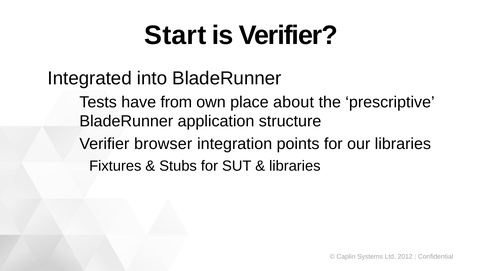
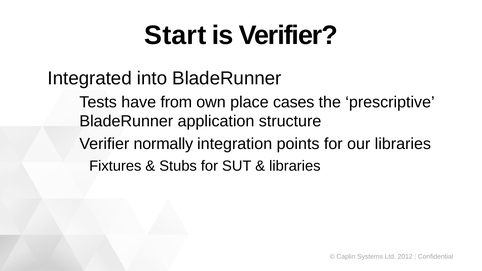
about: about -> cases (294, 102)
browser: browser -> normally (163, 144)
